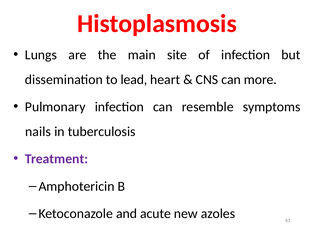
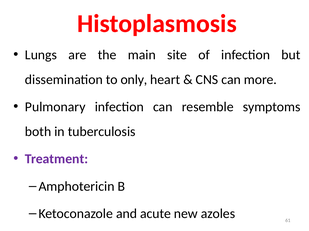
lead: lead -> only (134, 80)
nails: nails -> both (38, 132)
